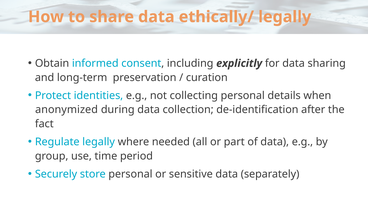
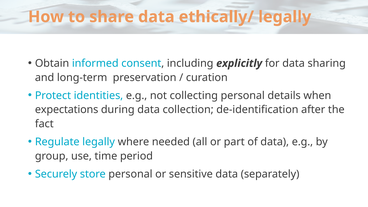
anonymized: anonymized -> expectations (67, 110)
